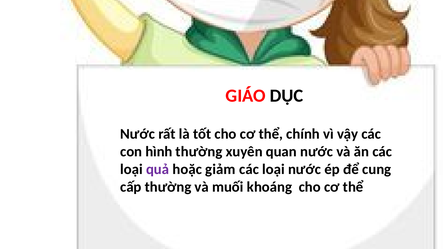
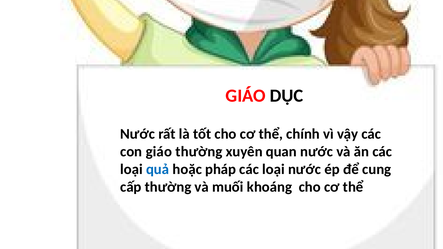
con hình: hình -> giáo (159, 152)
quả colour: purple -> blue (158, 169)
giảm: giảm -> pháp (221, 169)
